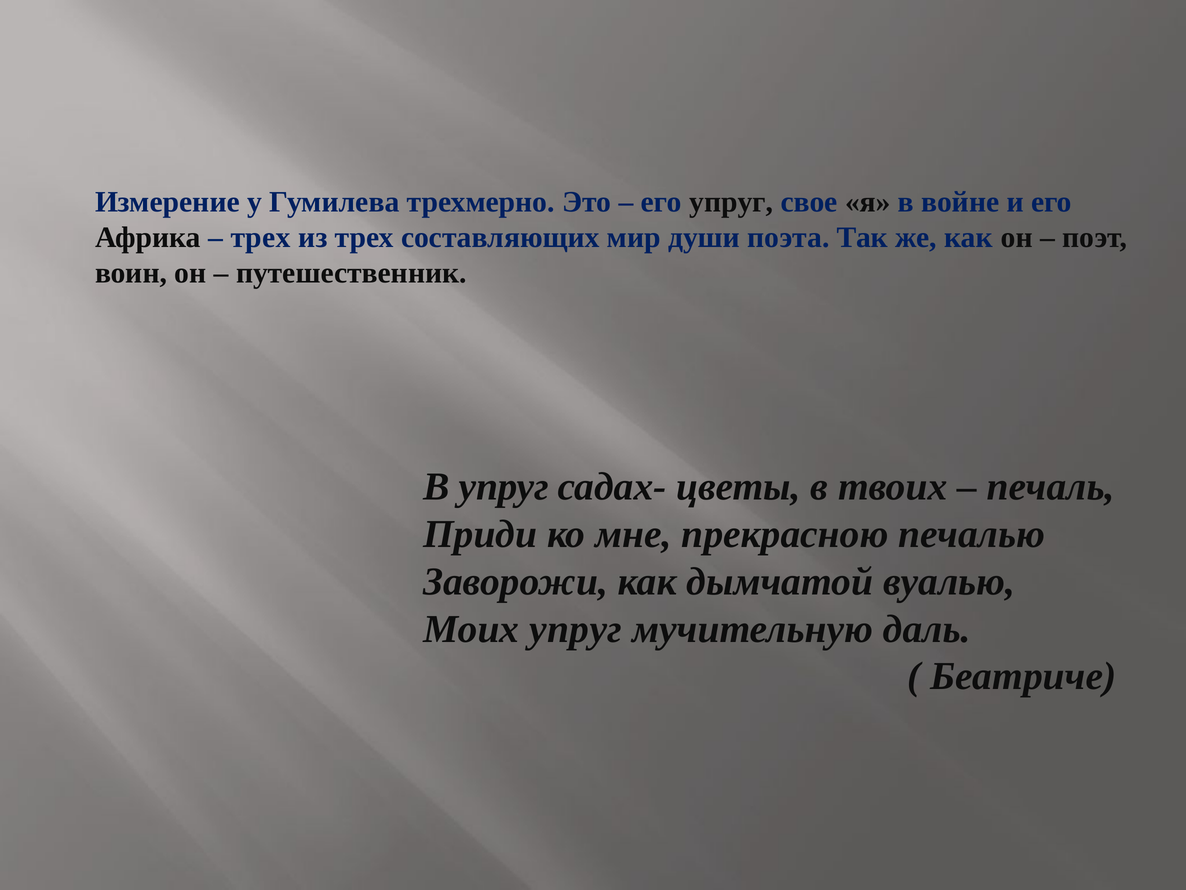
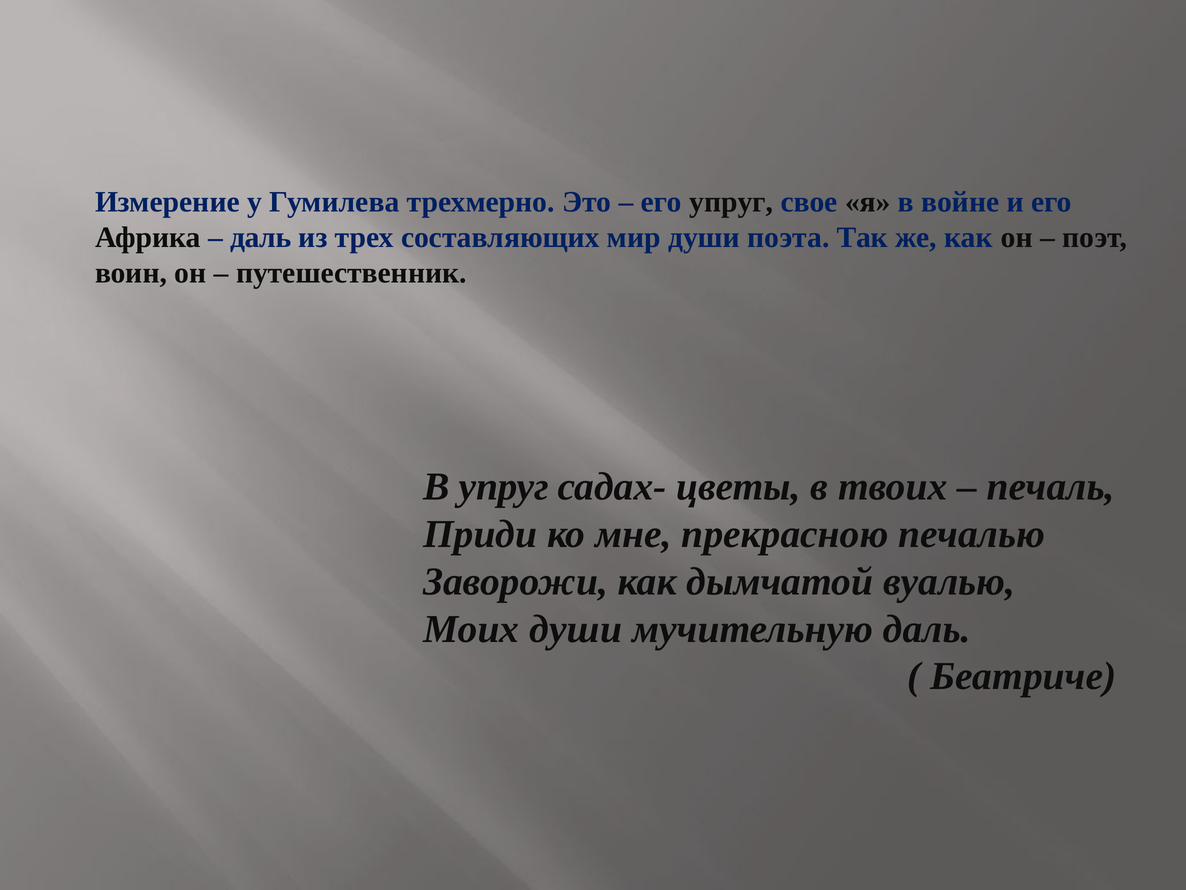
трех: трех -> даль (261, 237)
Моих упруг: упруг -> души (576, 629)
